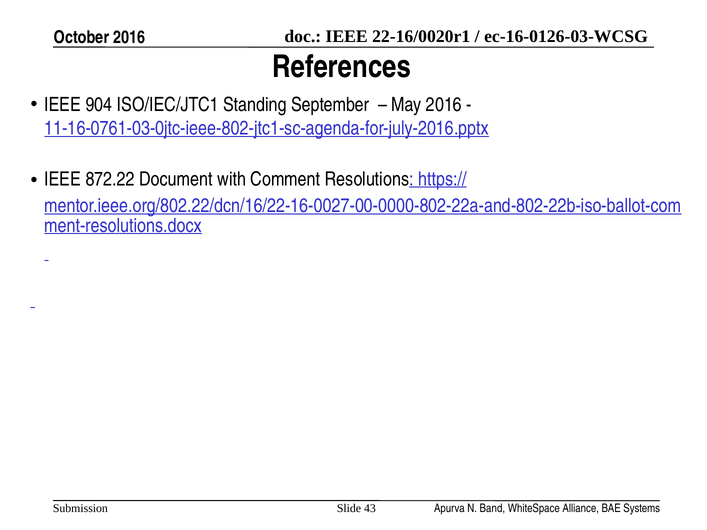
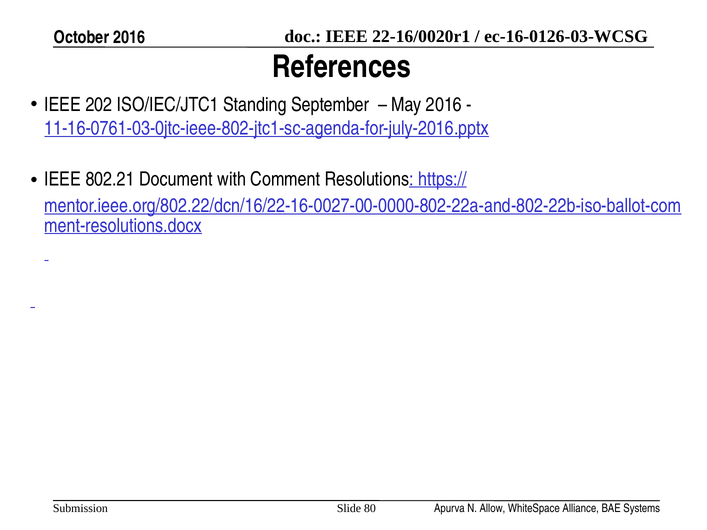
904: 904 -> 202 (99, 105)
872.22: 872.22 -> 802.21 (110, 179)
43: 43 -> 80 (370, 509)
Band: Band -> Allow (492, 509)
